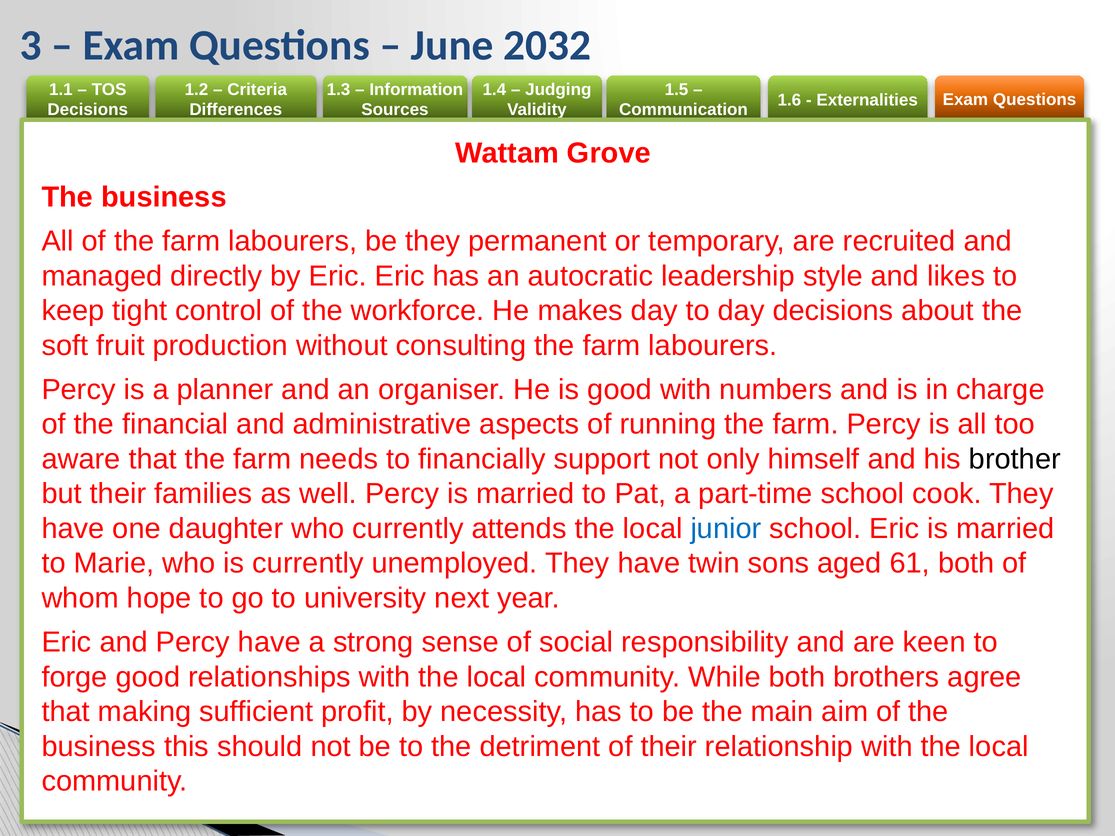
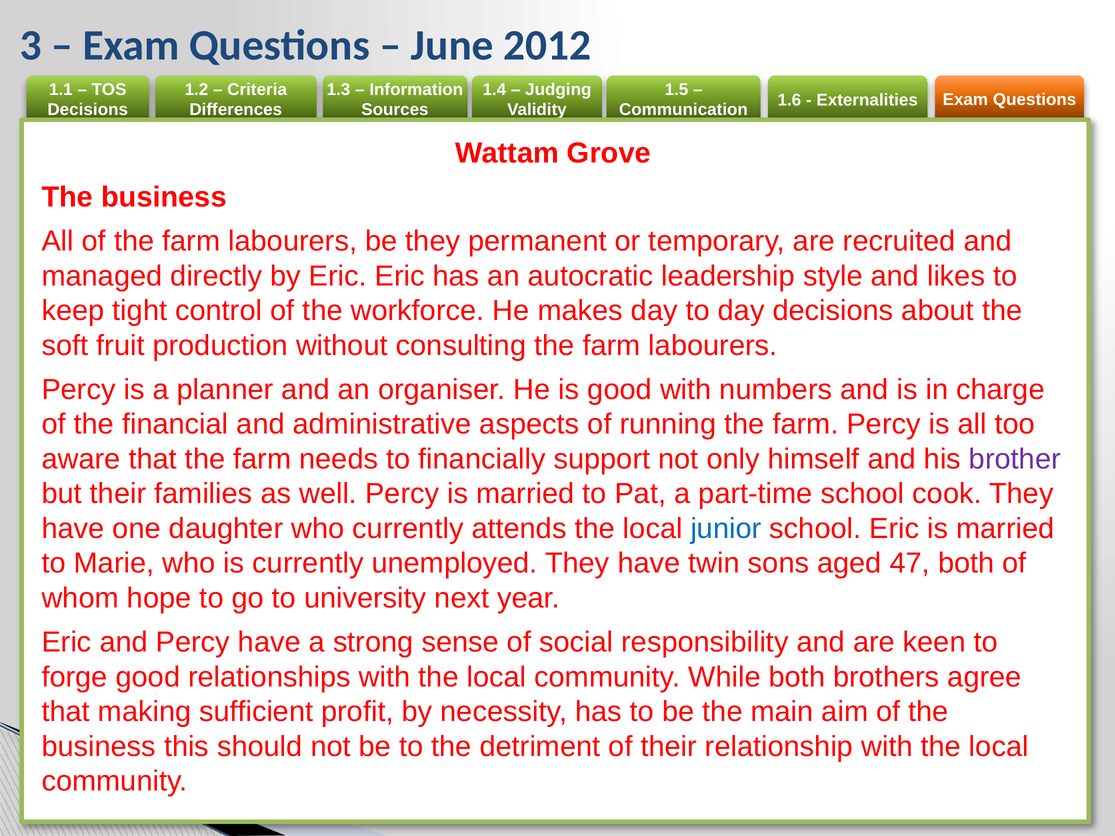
2032: 2032 -> 2012 (547, 45)
brother colour: black -> purple (1015, 459)
61: 61 -> 47 (910, 564)
